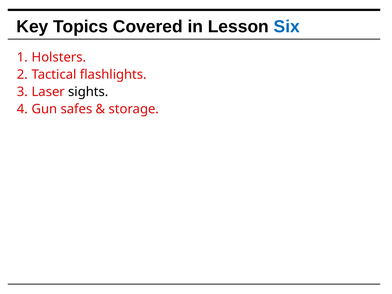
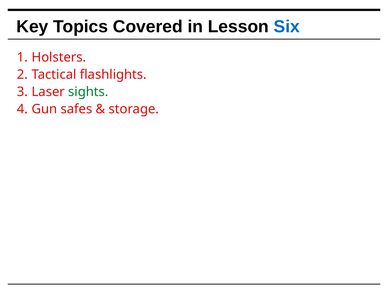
sights colour: black -> green (88, 92)
